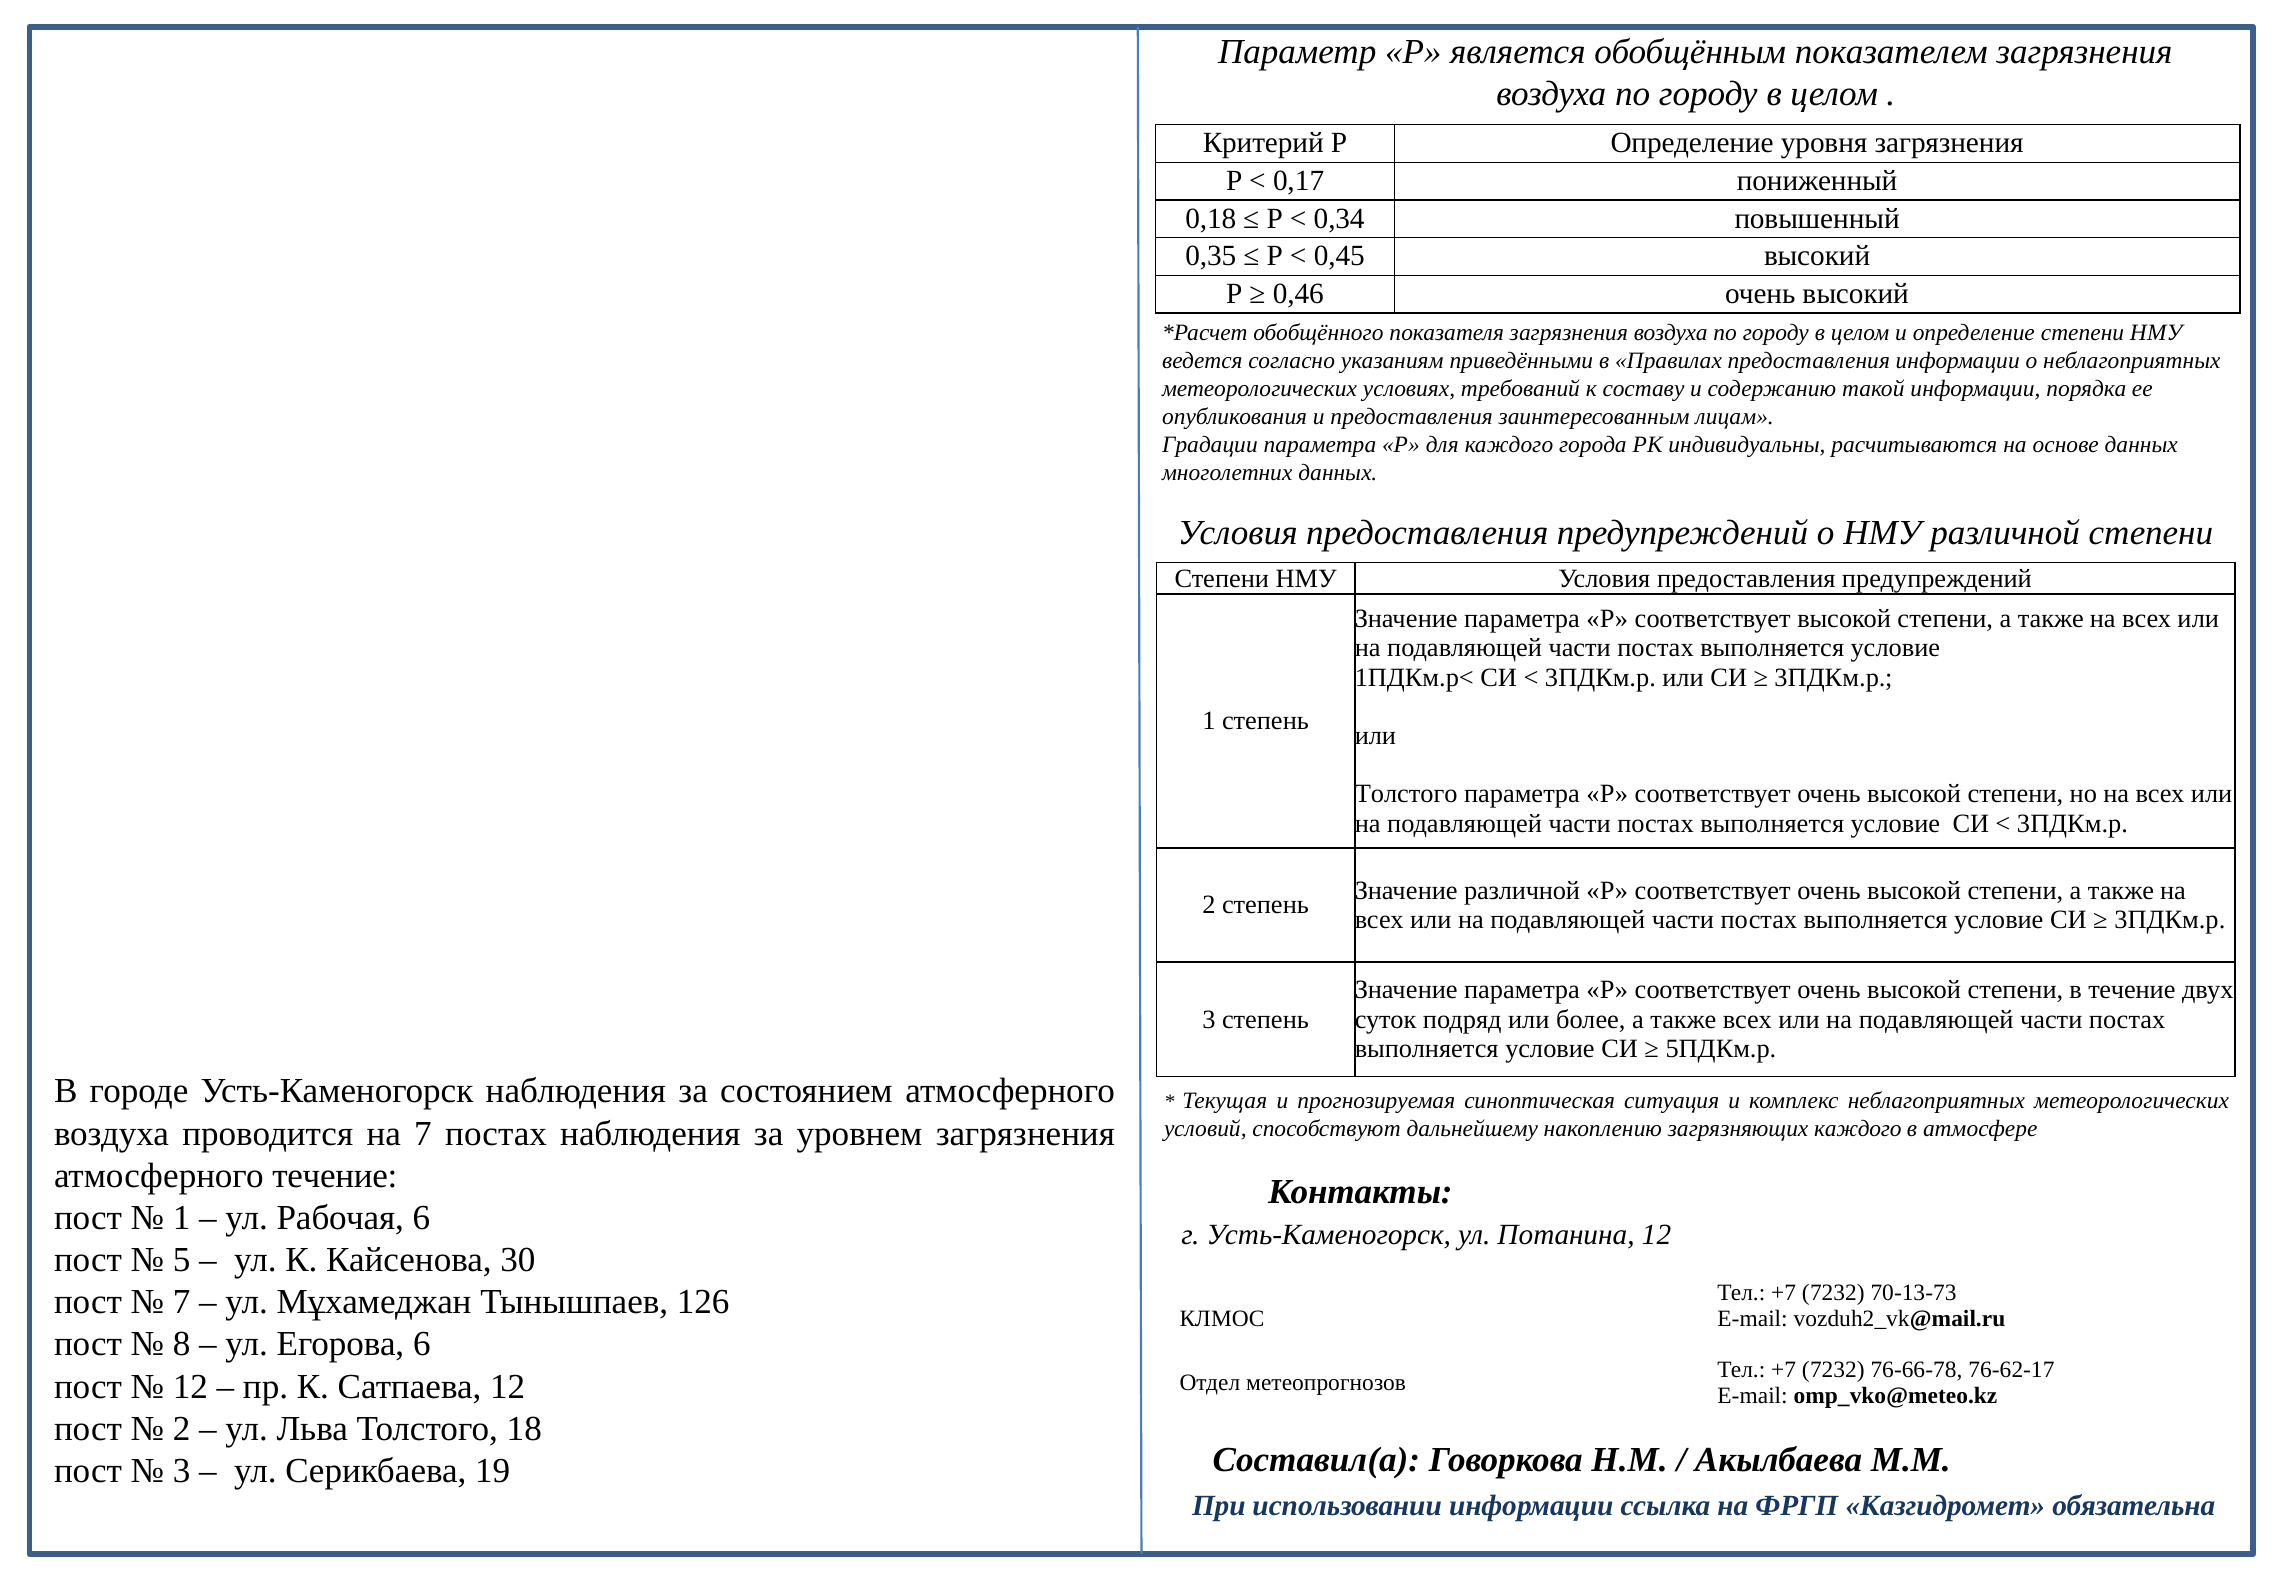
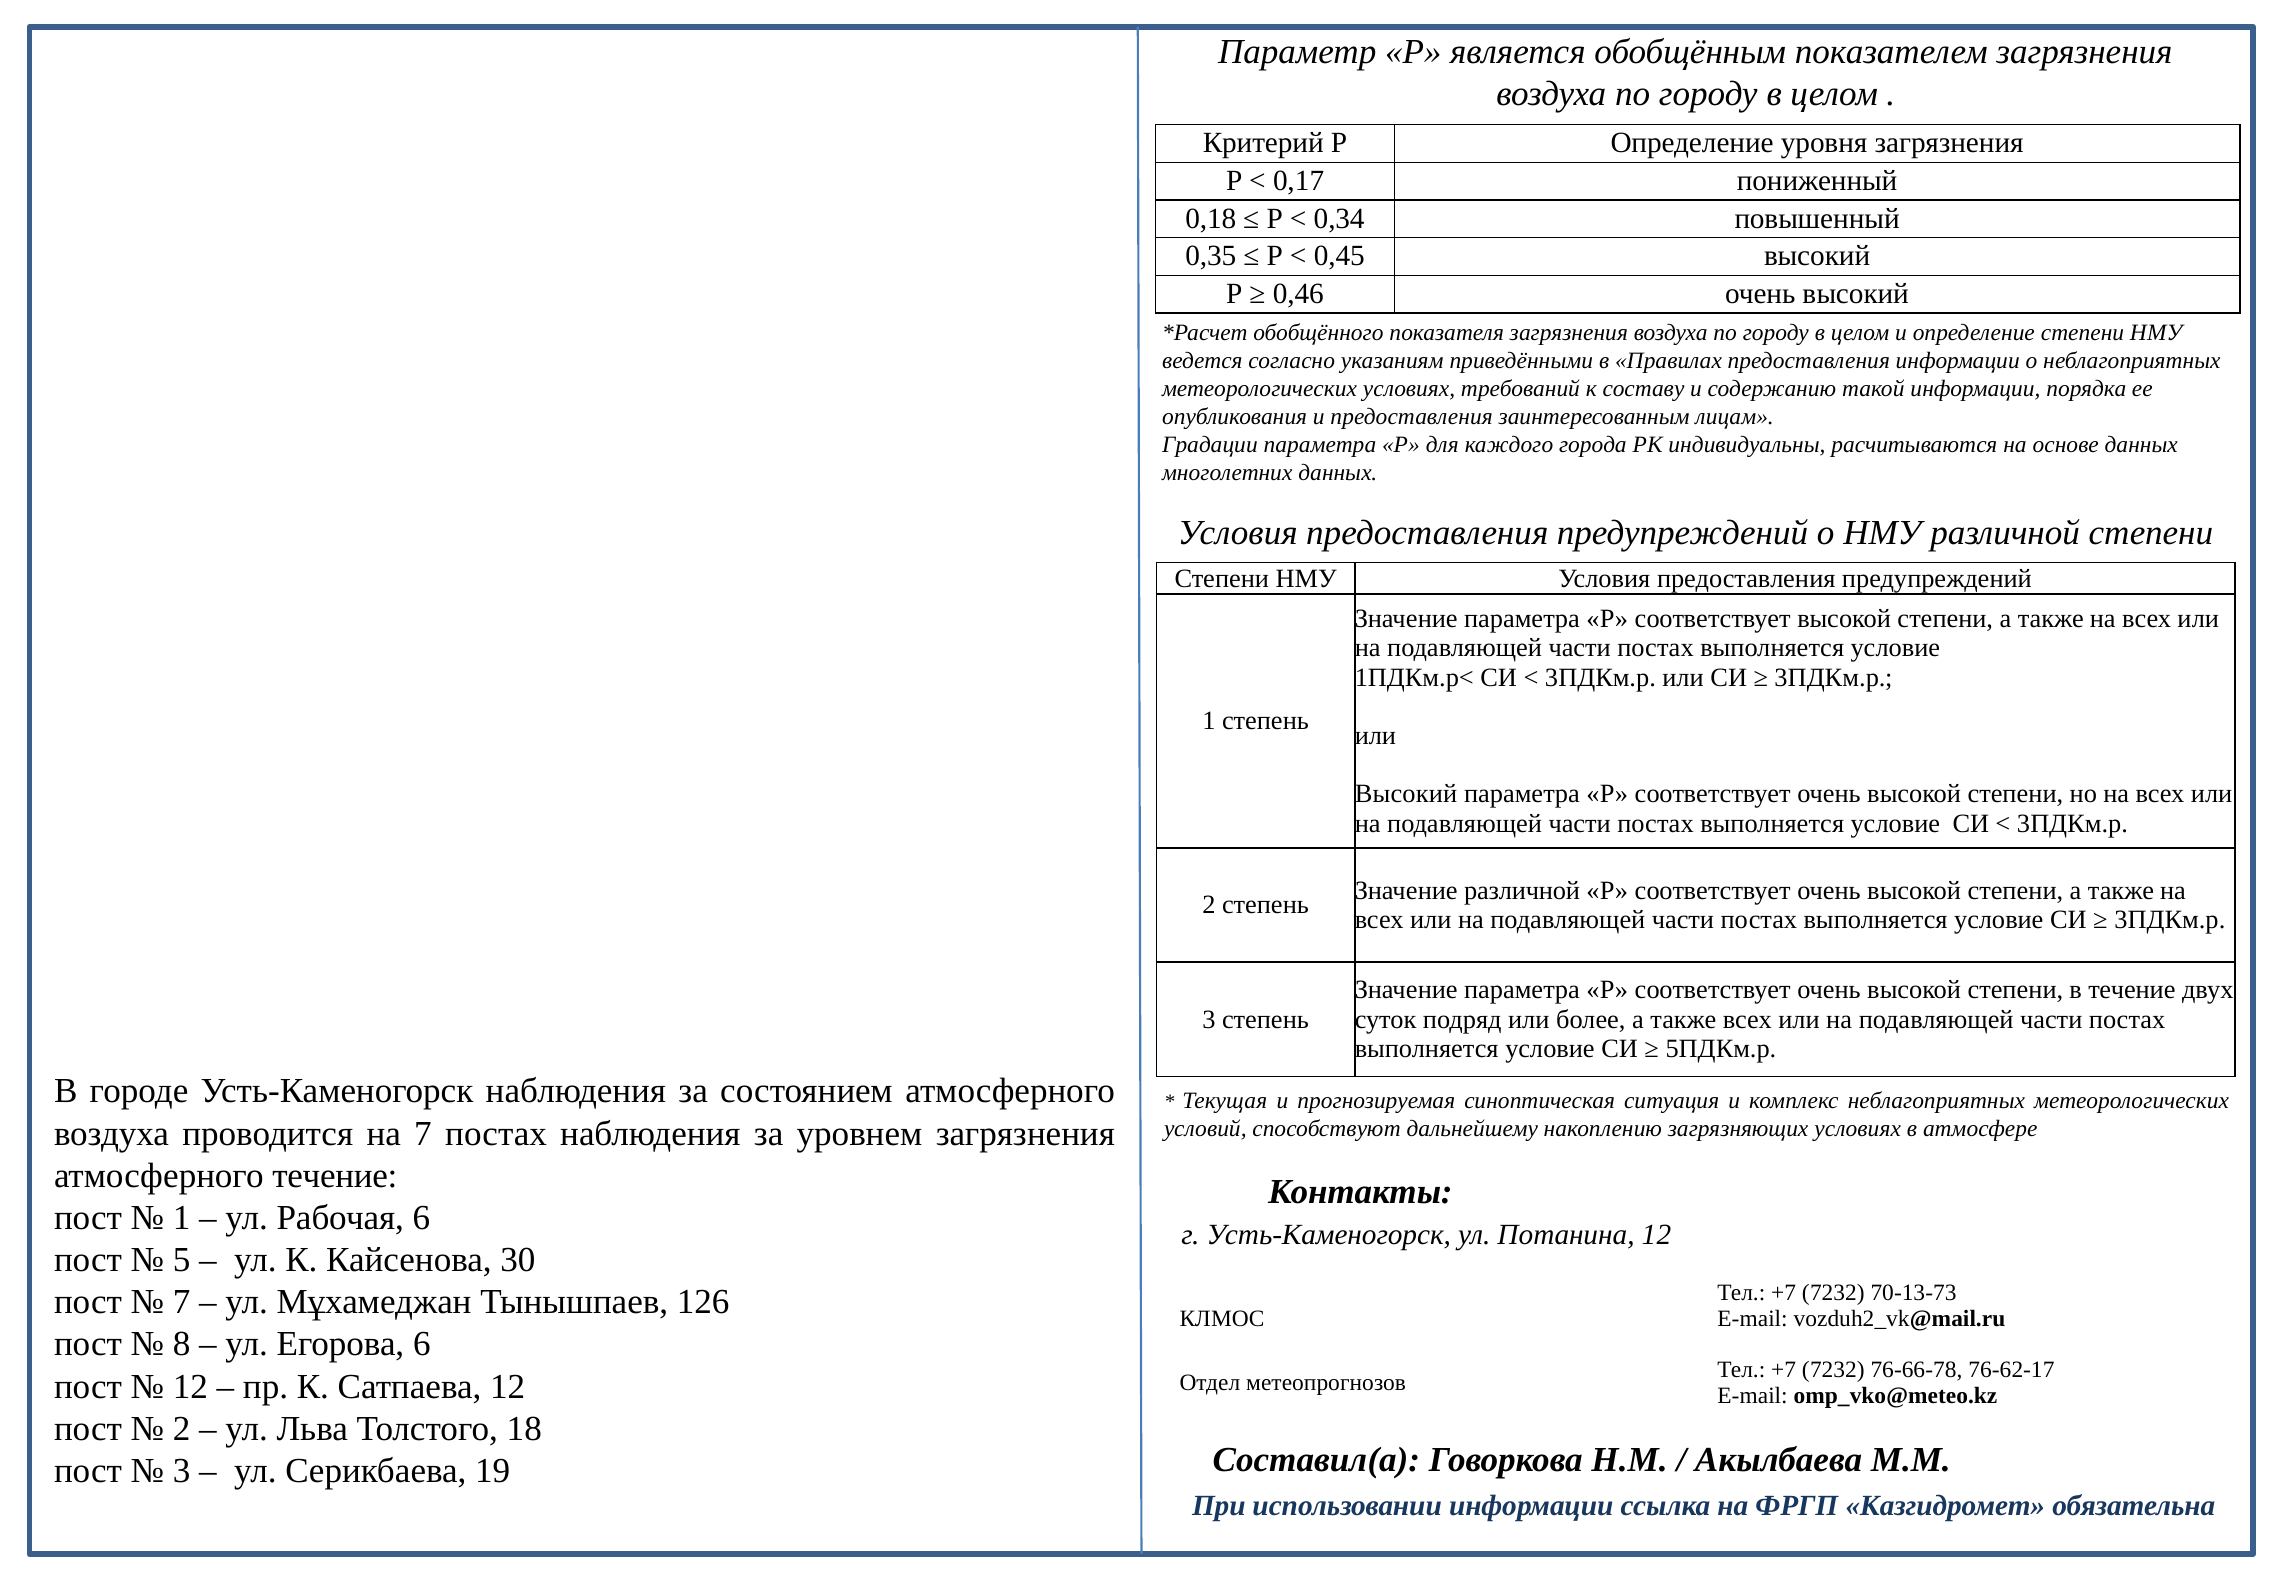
Толстого: Толстого -> Высокий (1406, 794)
загрязняющих каждого: каждого -> условиях (1858, 1129)
